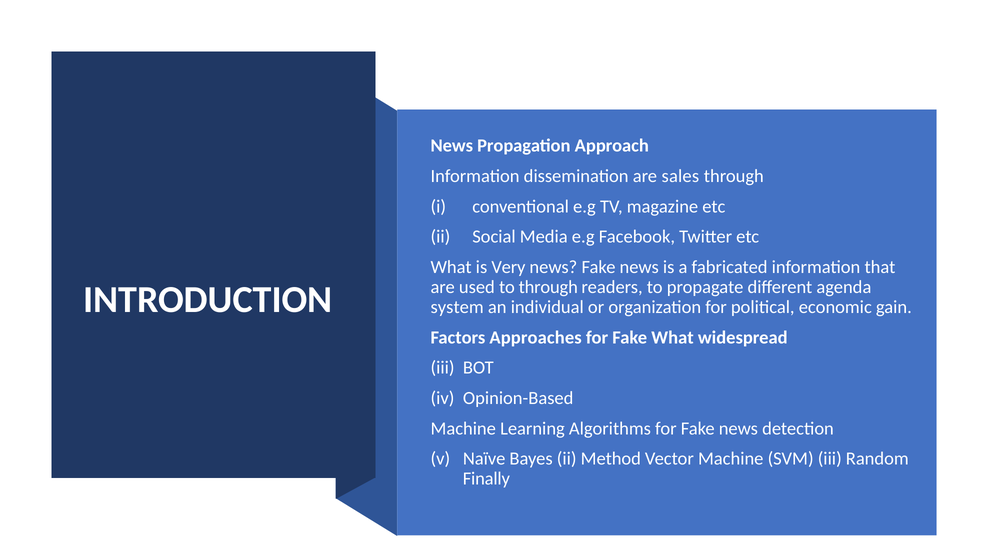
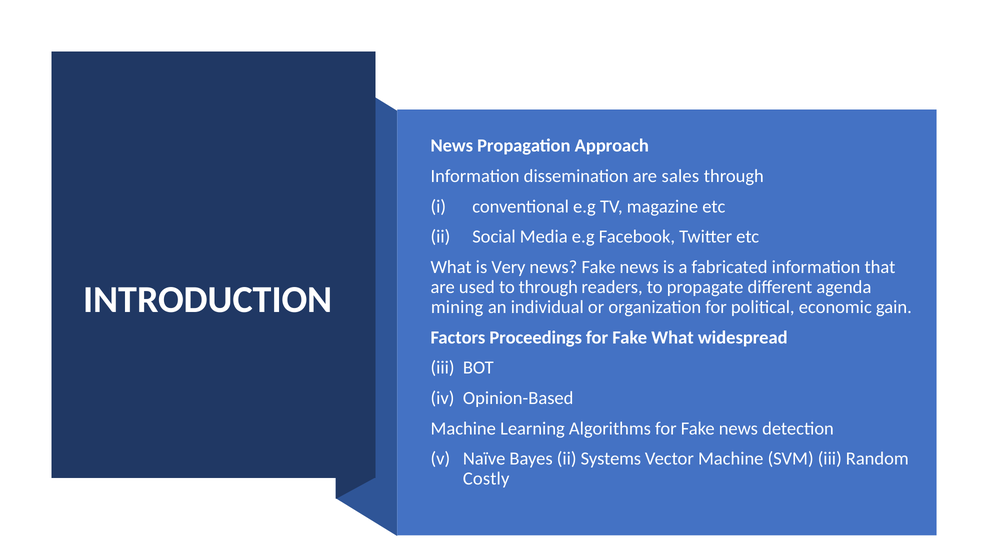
system: system -> mining (457, 307)
Approaches: Approaches -> Proceedings (536, 337)
Method: Method -> Systems (611, 459)
Finally: Finally -> Costly (486, 479)
